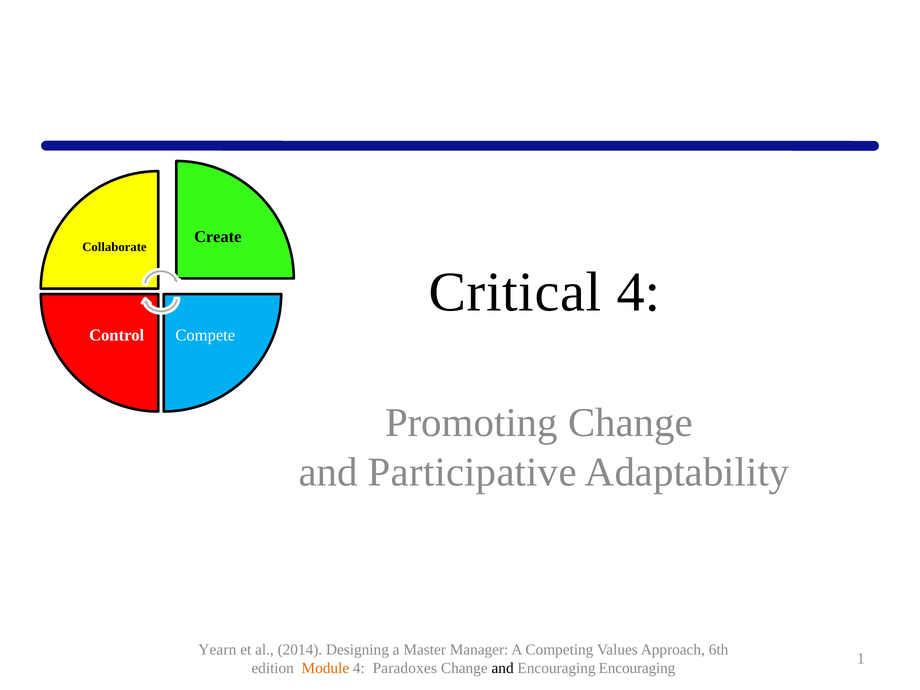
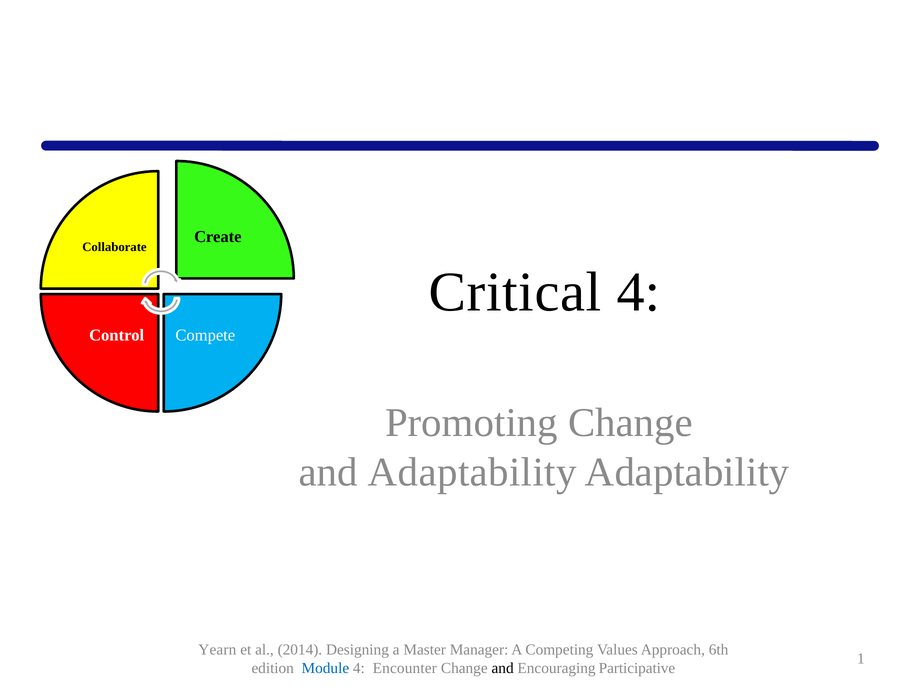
and Participative: Participative -> Adaptability (472, 472)
Module colour: orange -> blue (325, 668)
Paradoxes: Paradoxes -> Encounter (405, 668)
Encouraging Encouraging: Encouraging -> Participative (637, 668)
